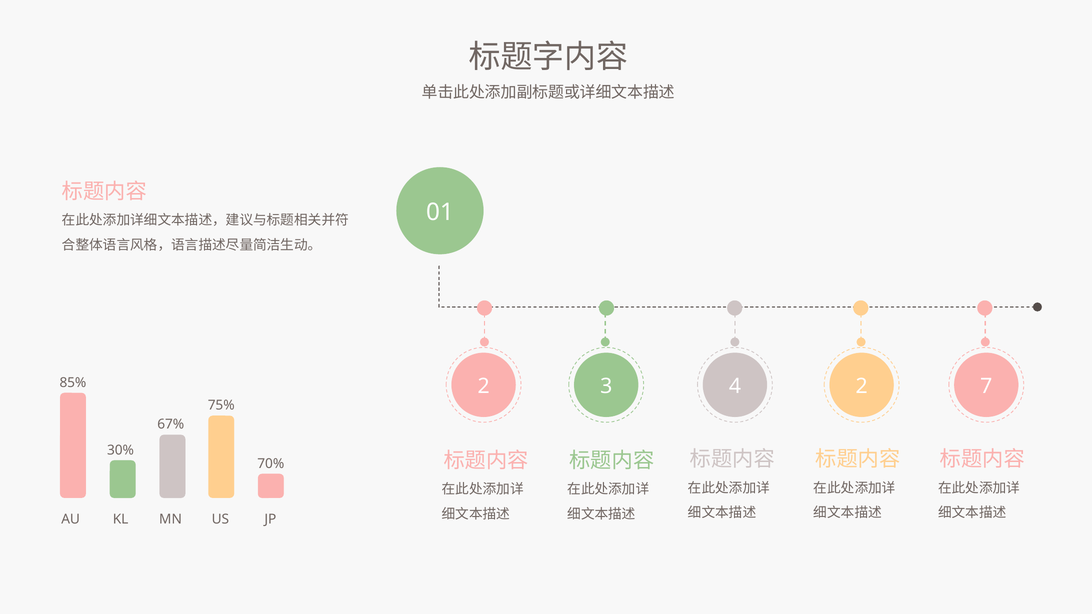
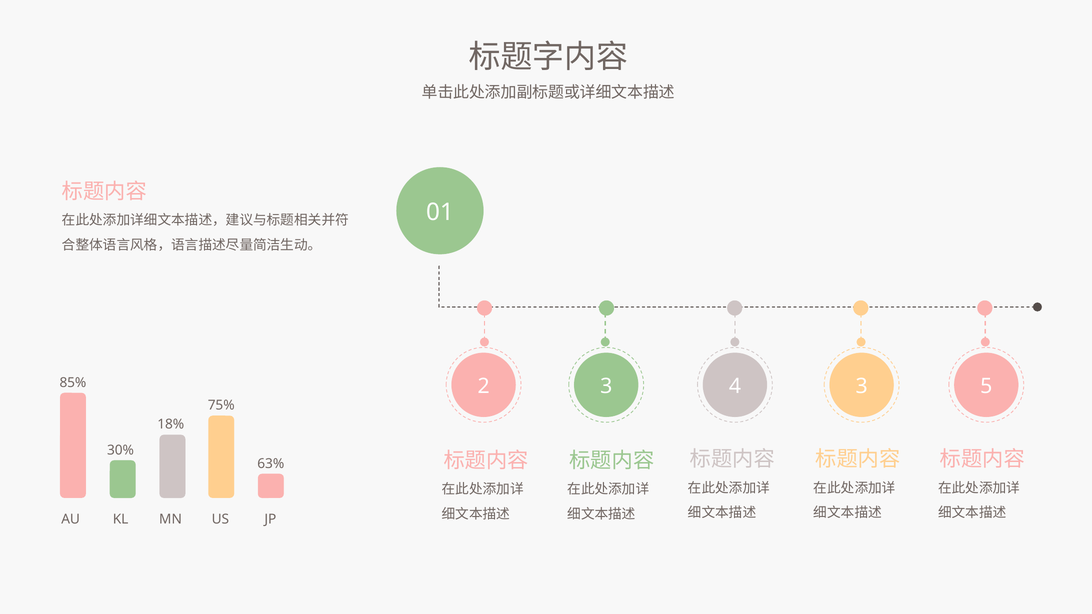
2 2: 2 -> 3 (862, 386)
7: 7 -> 5 (986, 386)
67%: 67% -> 18% (171, 424)
70%: 70% -> 63% (271, 464)
